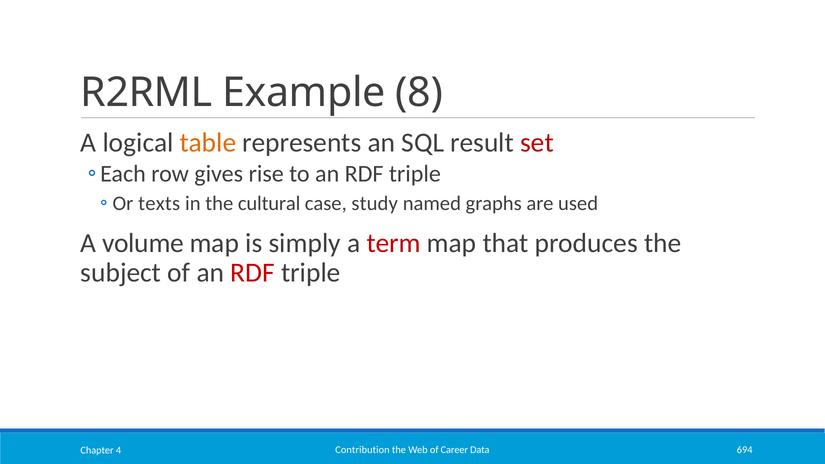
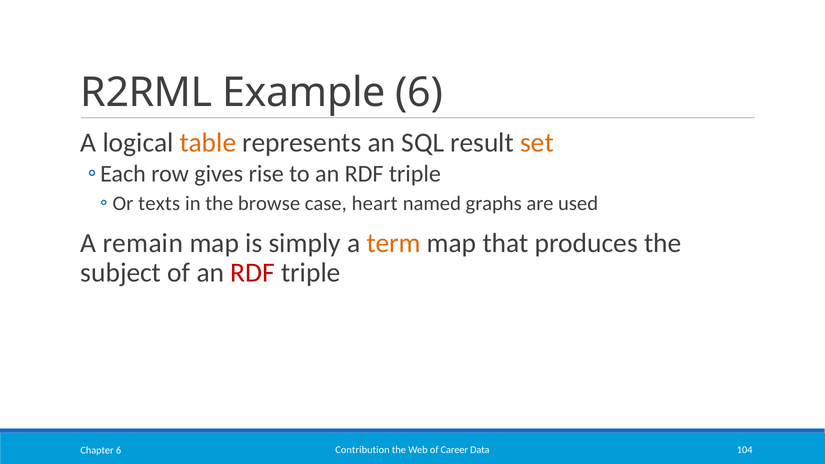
Example 8: 8 -> 6 (419, 92)
set colour: red -> orange (537, 143)
cultural: cultural -> browse (269, 203)
study: study -> heart (375, 203)
volume: volume -> remain (143, 243)
term colour: red -> orange (394, 243)
694: 694 -> 104 (745, 450)
Chapter 4: 4 -> 6 (119, 450)
